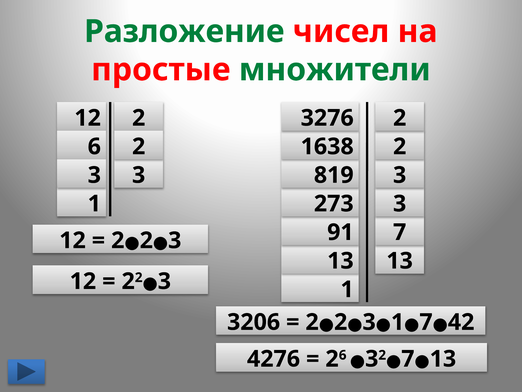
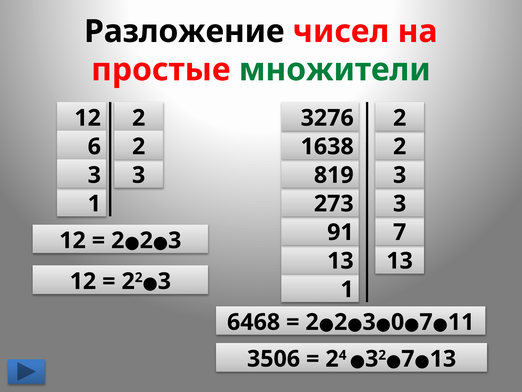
Разложение colour: green -> black (184, 31)
3206: 3206 -> 6468 (254, 322)
1: 1 -> 0 (398, 322)
42: 42 -> 11 (461, 322)
4276: 4276 -> 3506 (274, 358)
6: 6 -> 4 (343, 355)
